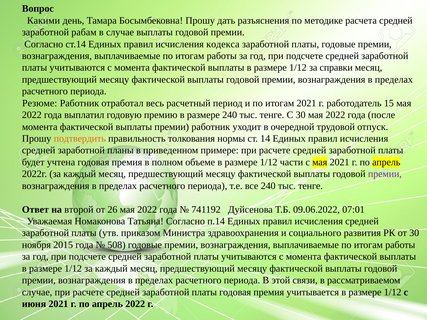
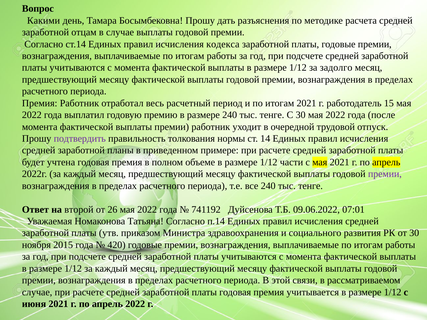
рабам: рабам -> отцам (84, 32)
справки: справки -> задолго (336, 68)
Резюме: Резюме -> Премия (40, 103)
подтвердить colour: orange -> purple (80, 139)
508: 508 -> 420 (117, 245)
